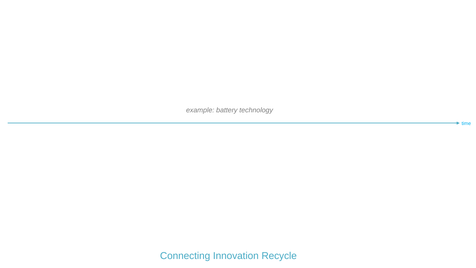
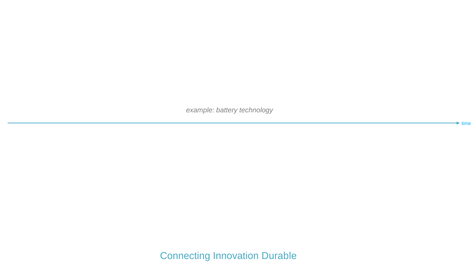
Recycle: Recycle -> Durable (279, 256)
